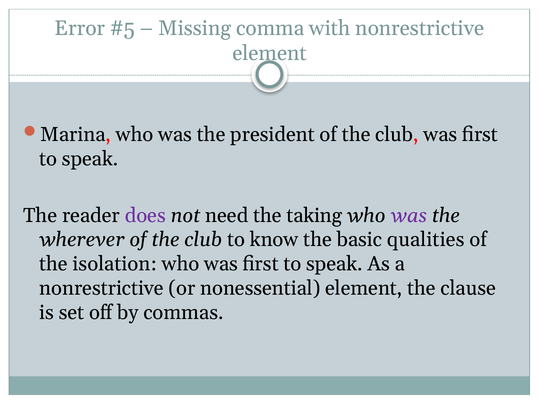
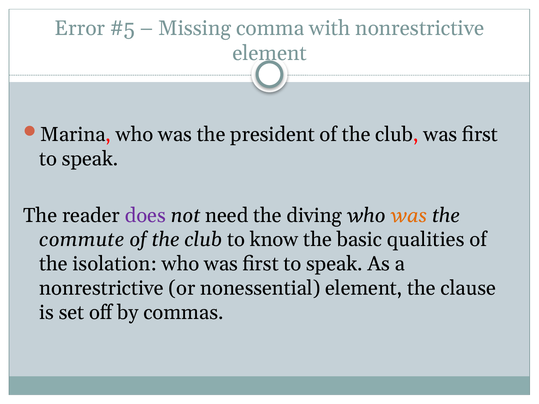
taking: taking -> diving (314, 216)
was colour: purple -> orange (409, 216)
wherever: wherever -> commute (82, 240)
